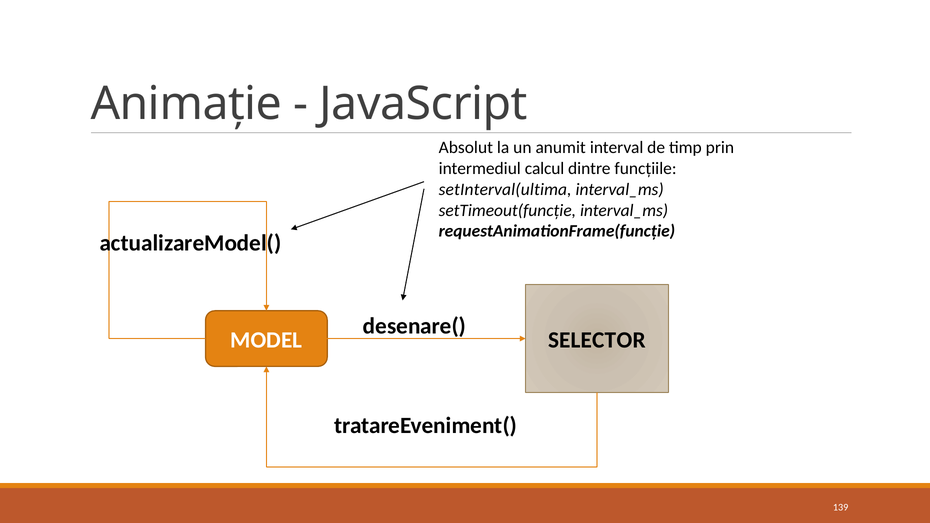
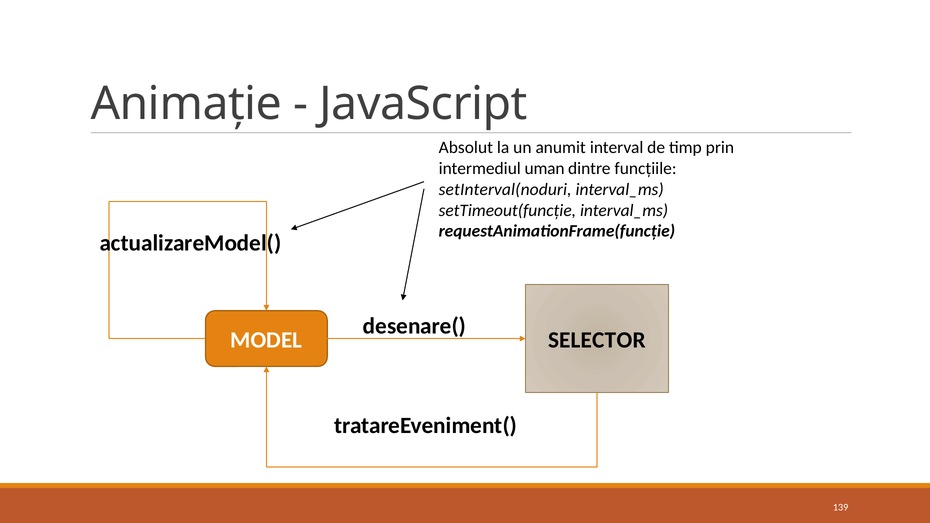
calcul: calcul -> uman (545, 168)
setInterval(ultima: setInterval(ultima -> setInterval(noduri (505, 189)
